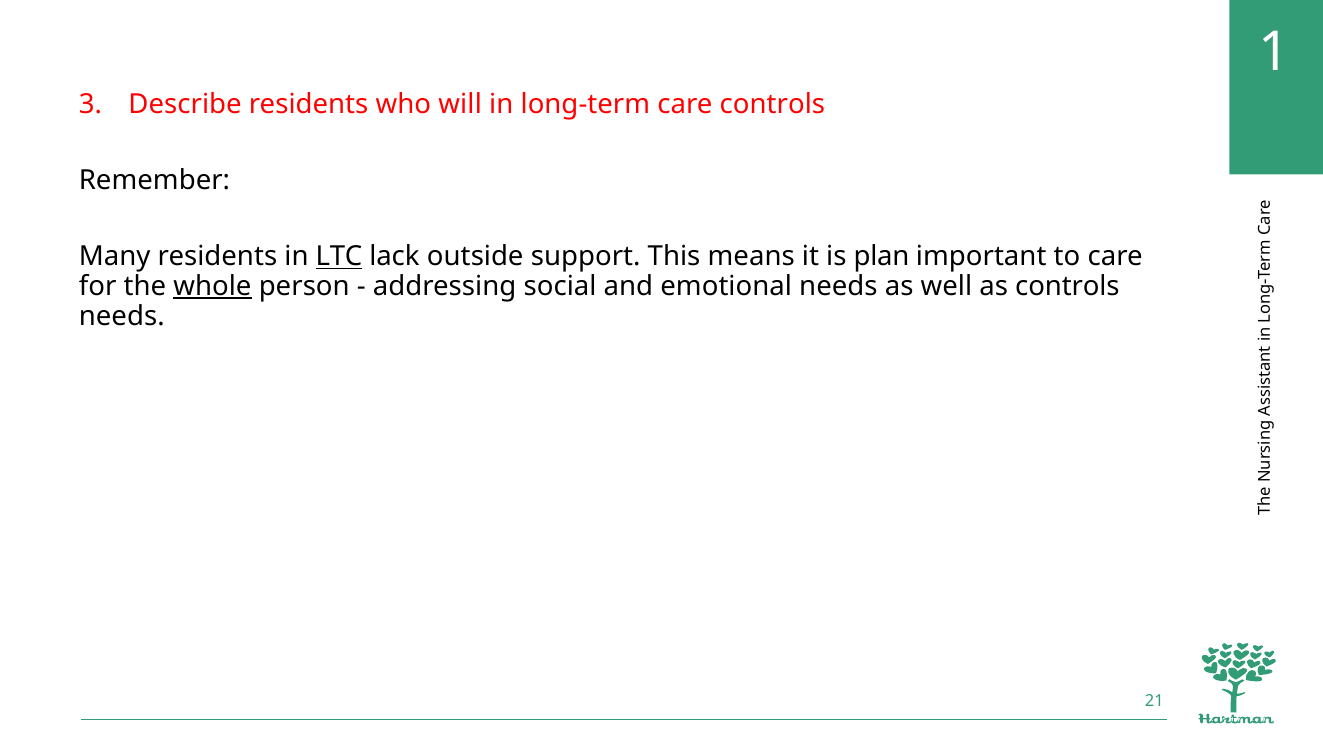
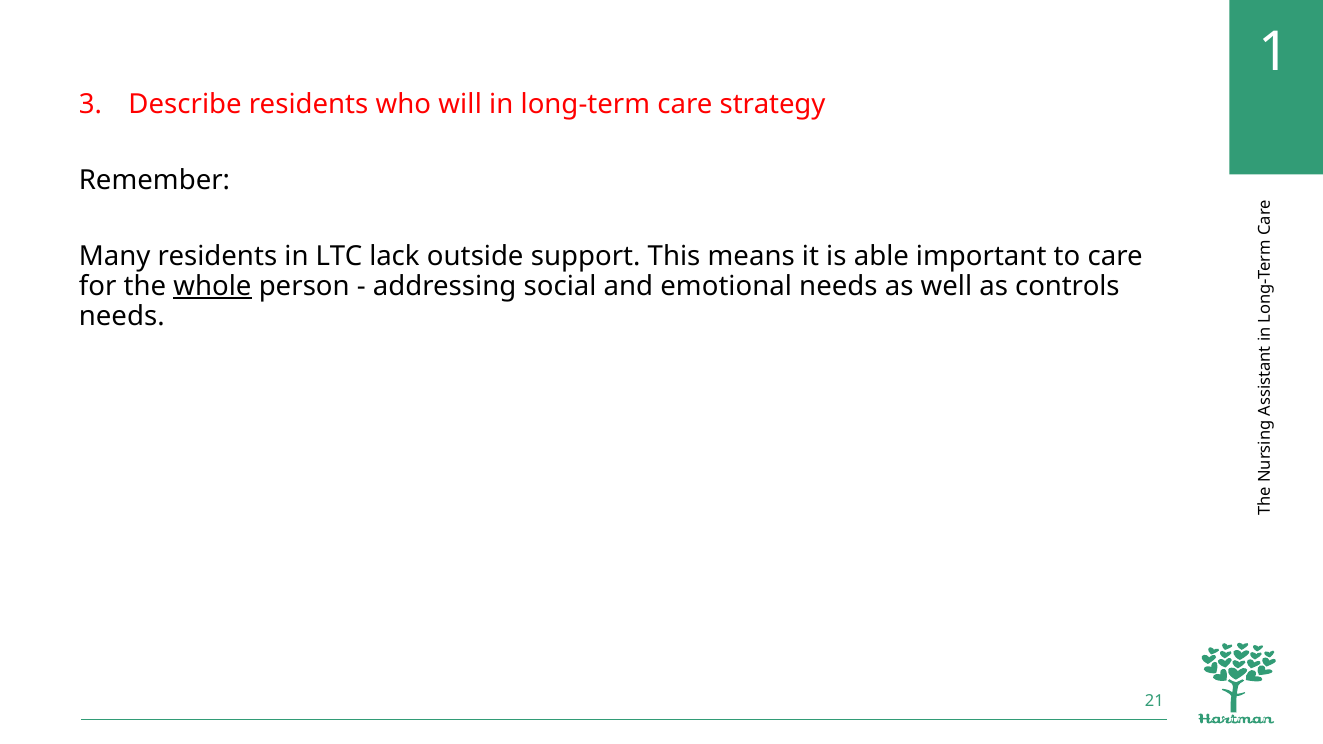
care controls: controls -> strategy (773, 104)
LTC underline: present -> none (339, 257)
plan: plan -> able (881, 257)
